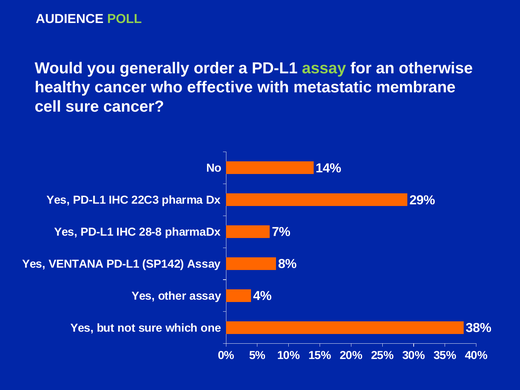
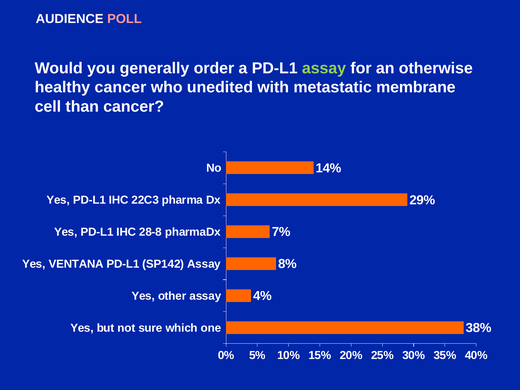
POLL colour: light green -> pink (125, 19)
effective: effective -> unedited (220, 87)
cell sure: sure -> than (82, 106)
